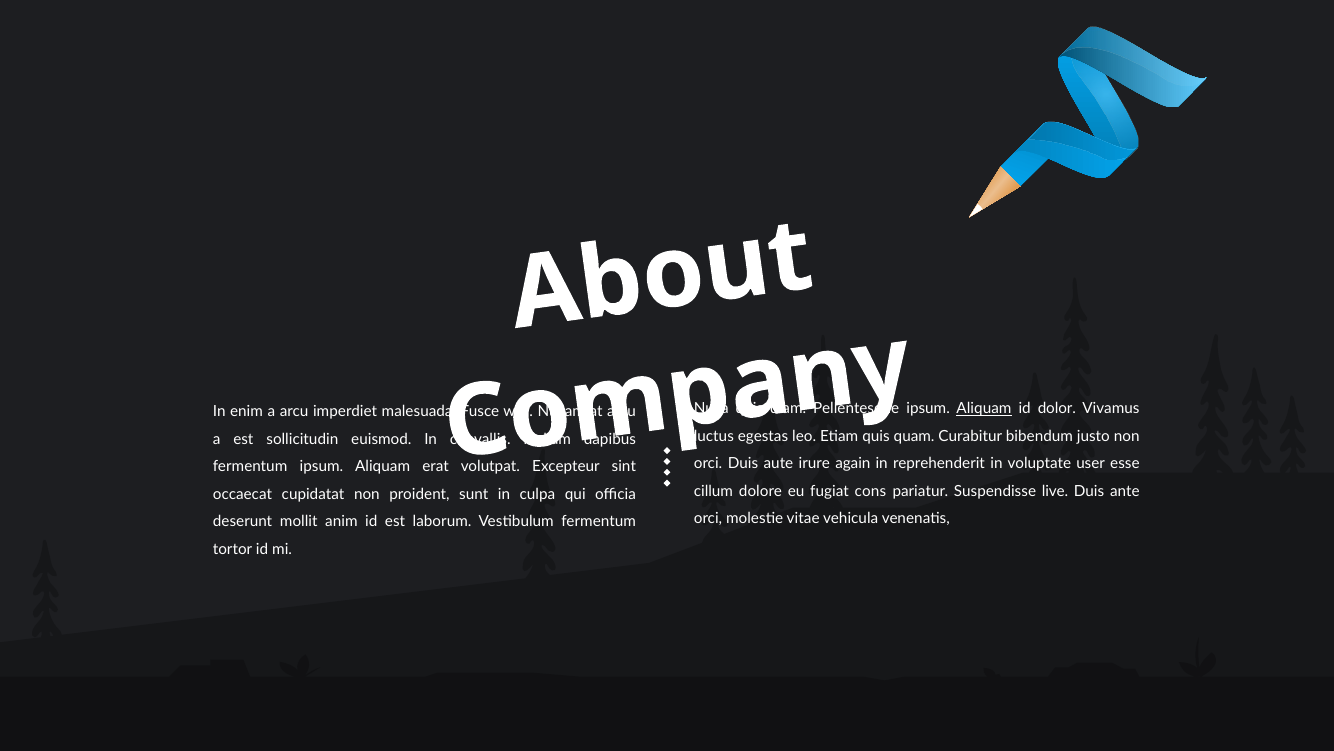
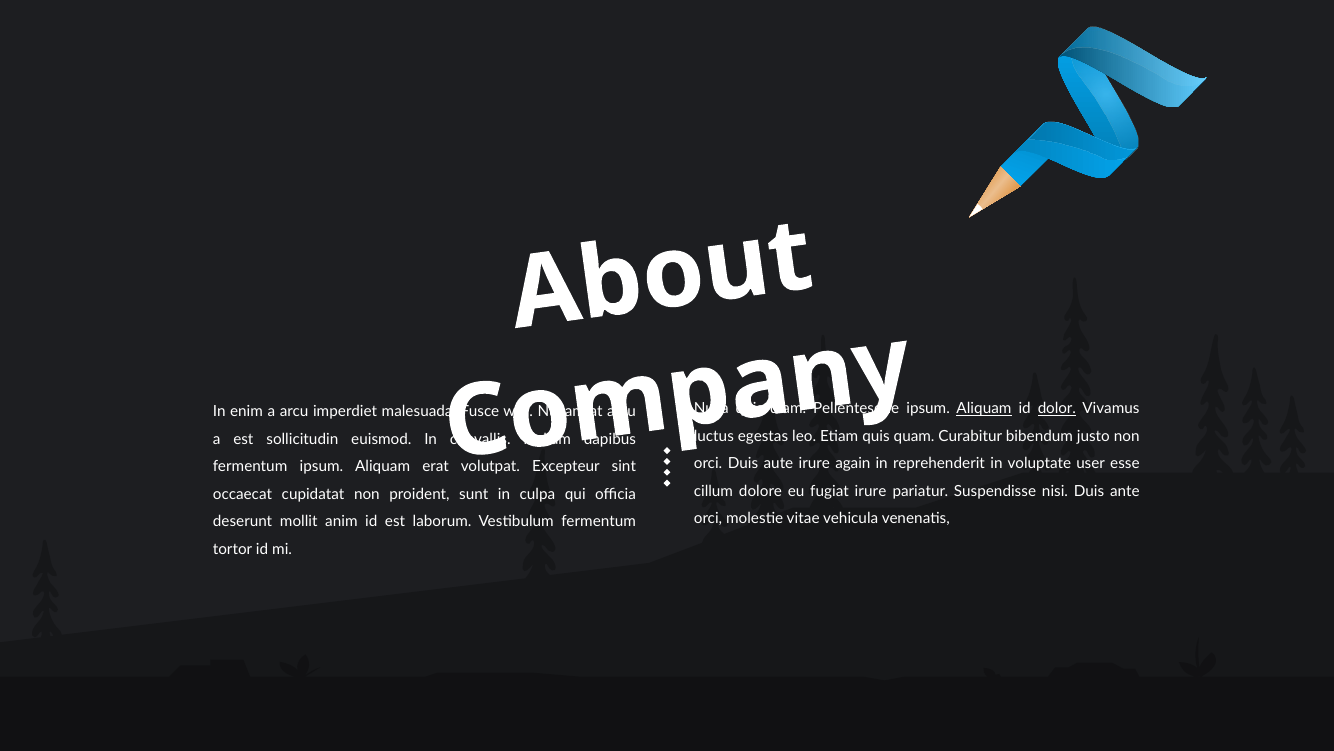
dolor underline: none -> present (1057, 408)
fugiat cons: cons -> irure (871, 491)
live: live -> nisi (1055, 491)
